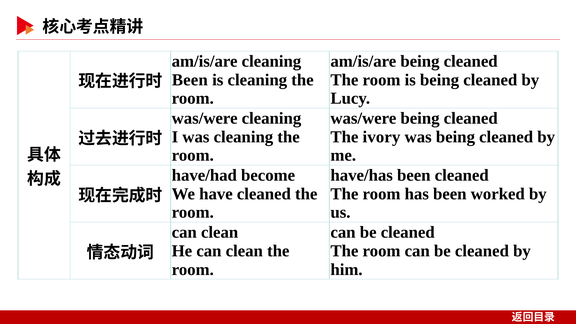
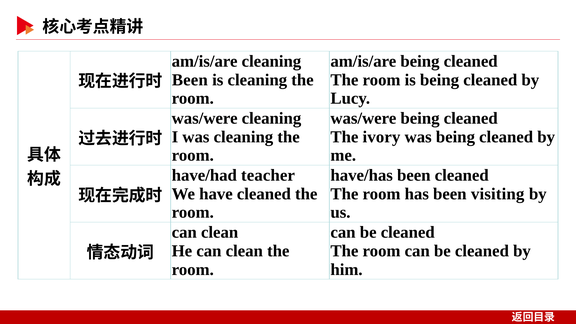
become: become -> teacher (268, 175)
worked: worked -> visiting (498, 194)
